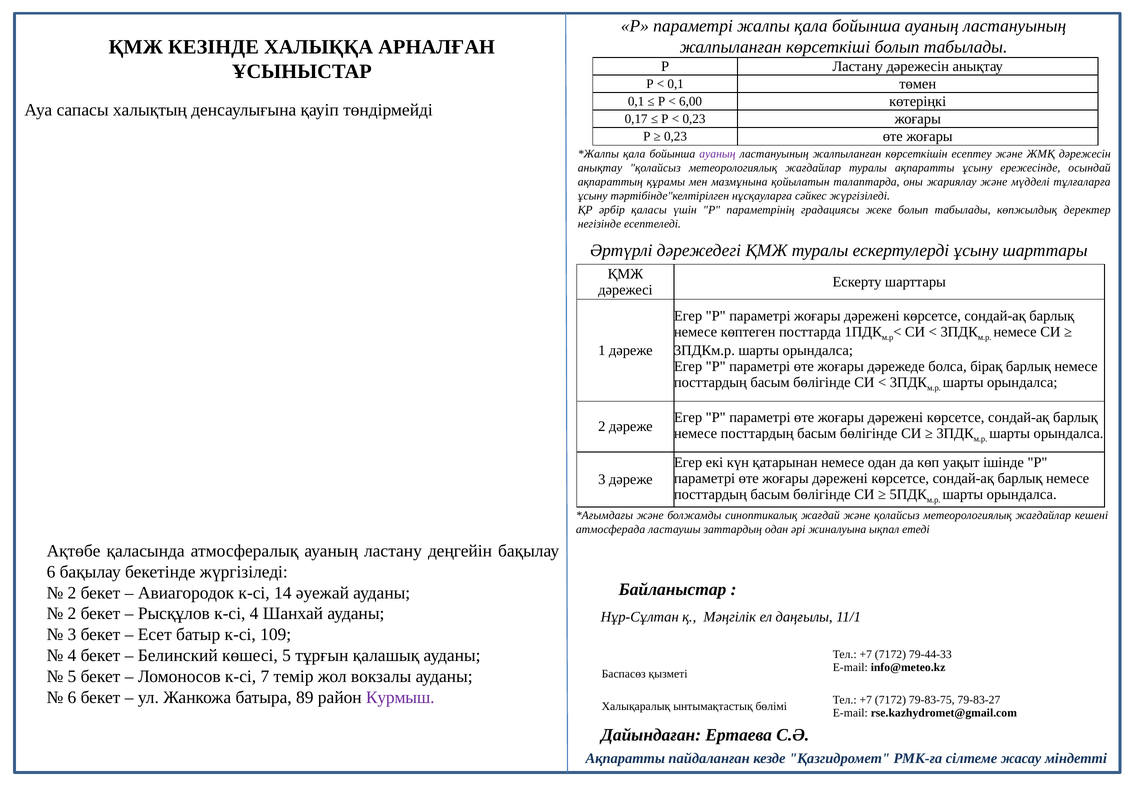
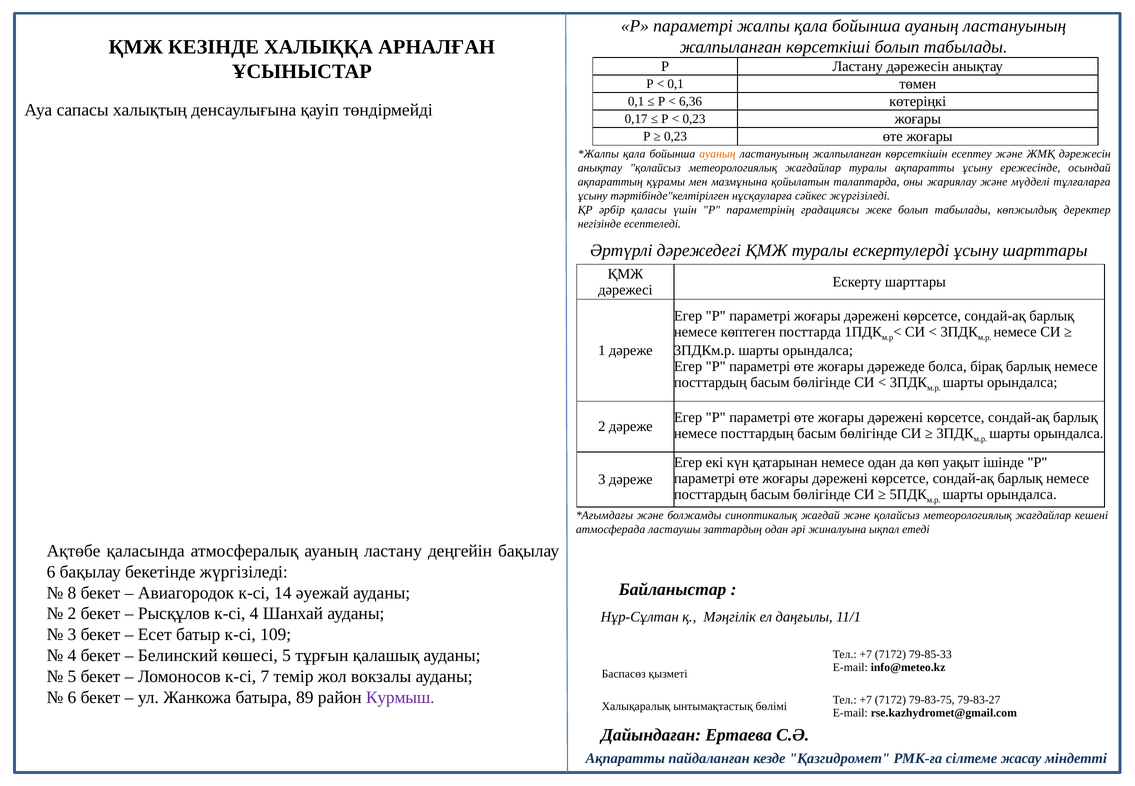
6,00: 6,00 -> 6,36 (691, 101)
ауаның colour: purple -> orange (717, 154)
2: 2 -> 8 (72, 593)
79-44-33: 79-44-33 -> 79-85-33 (930, 654)
